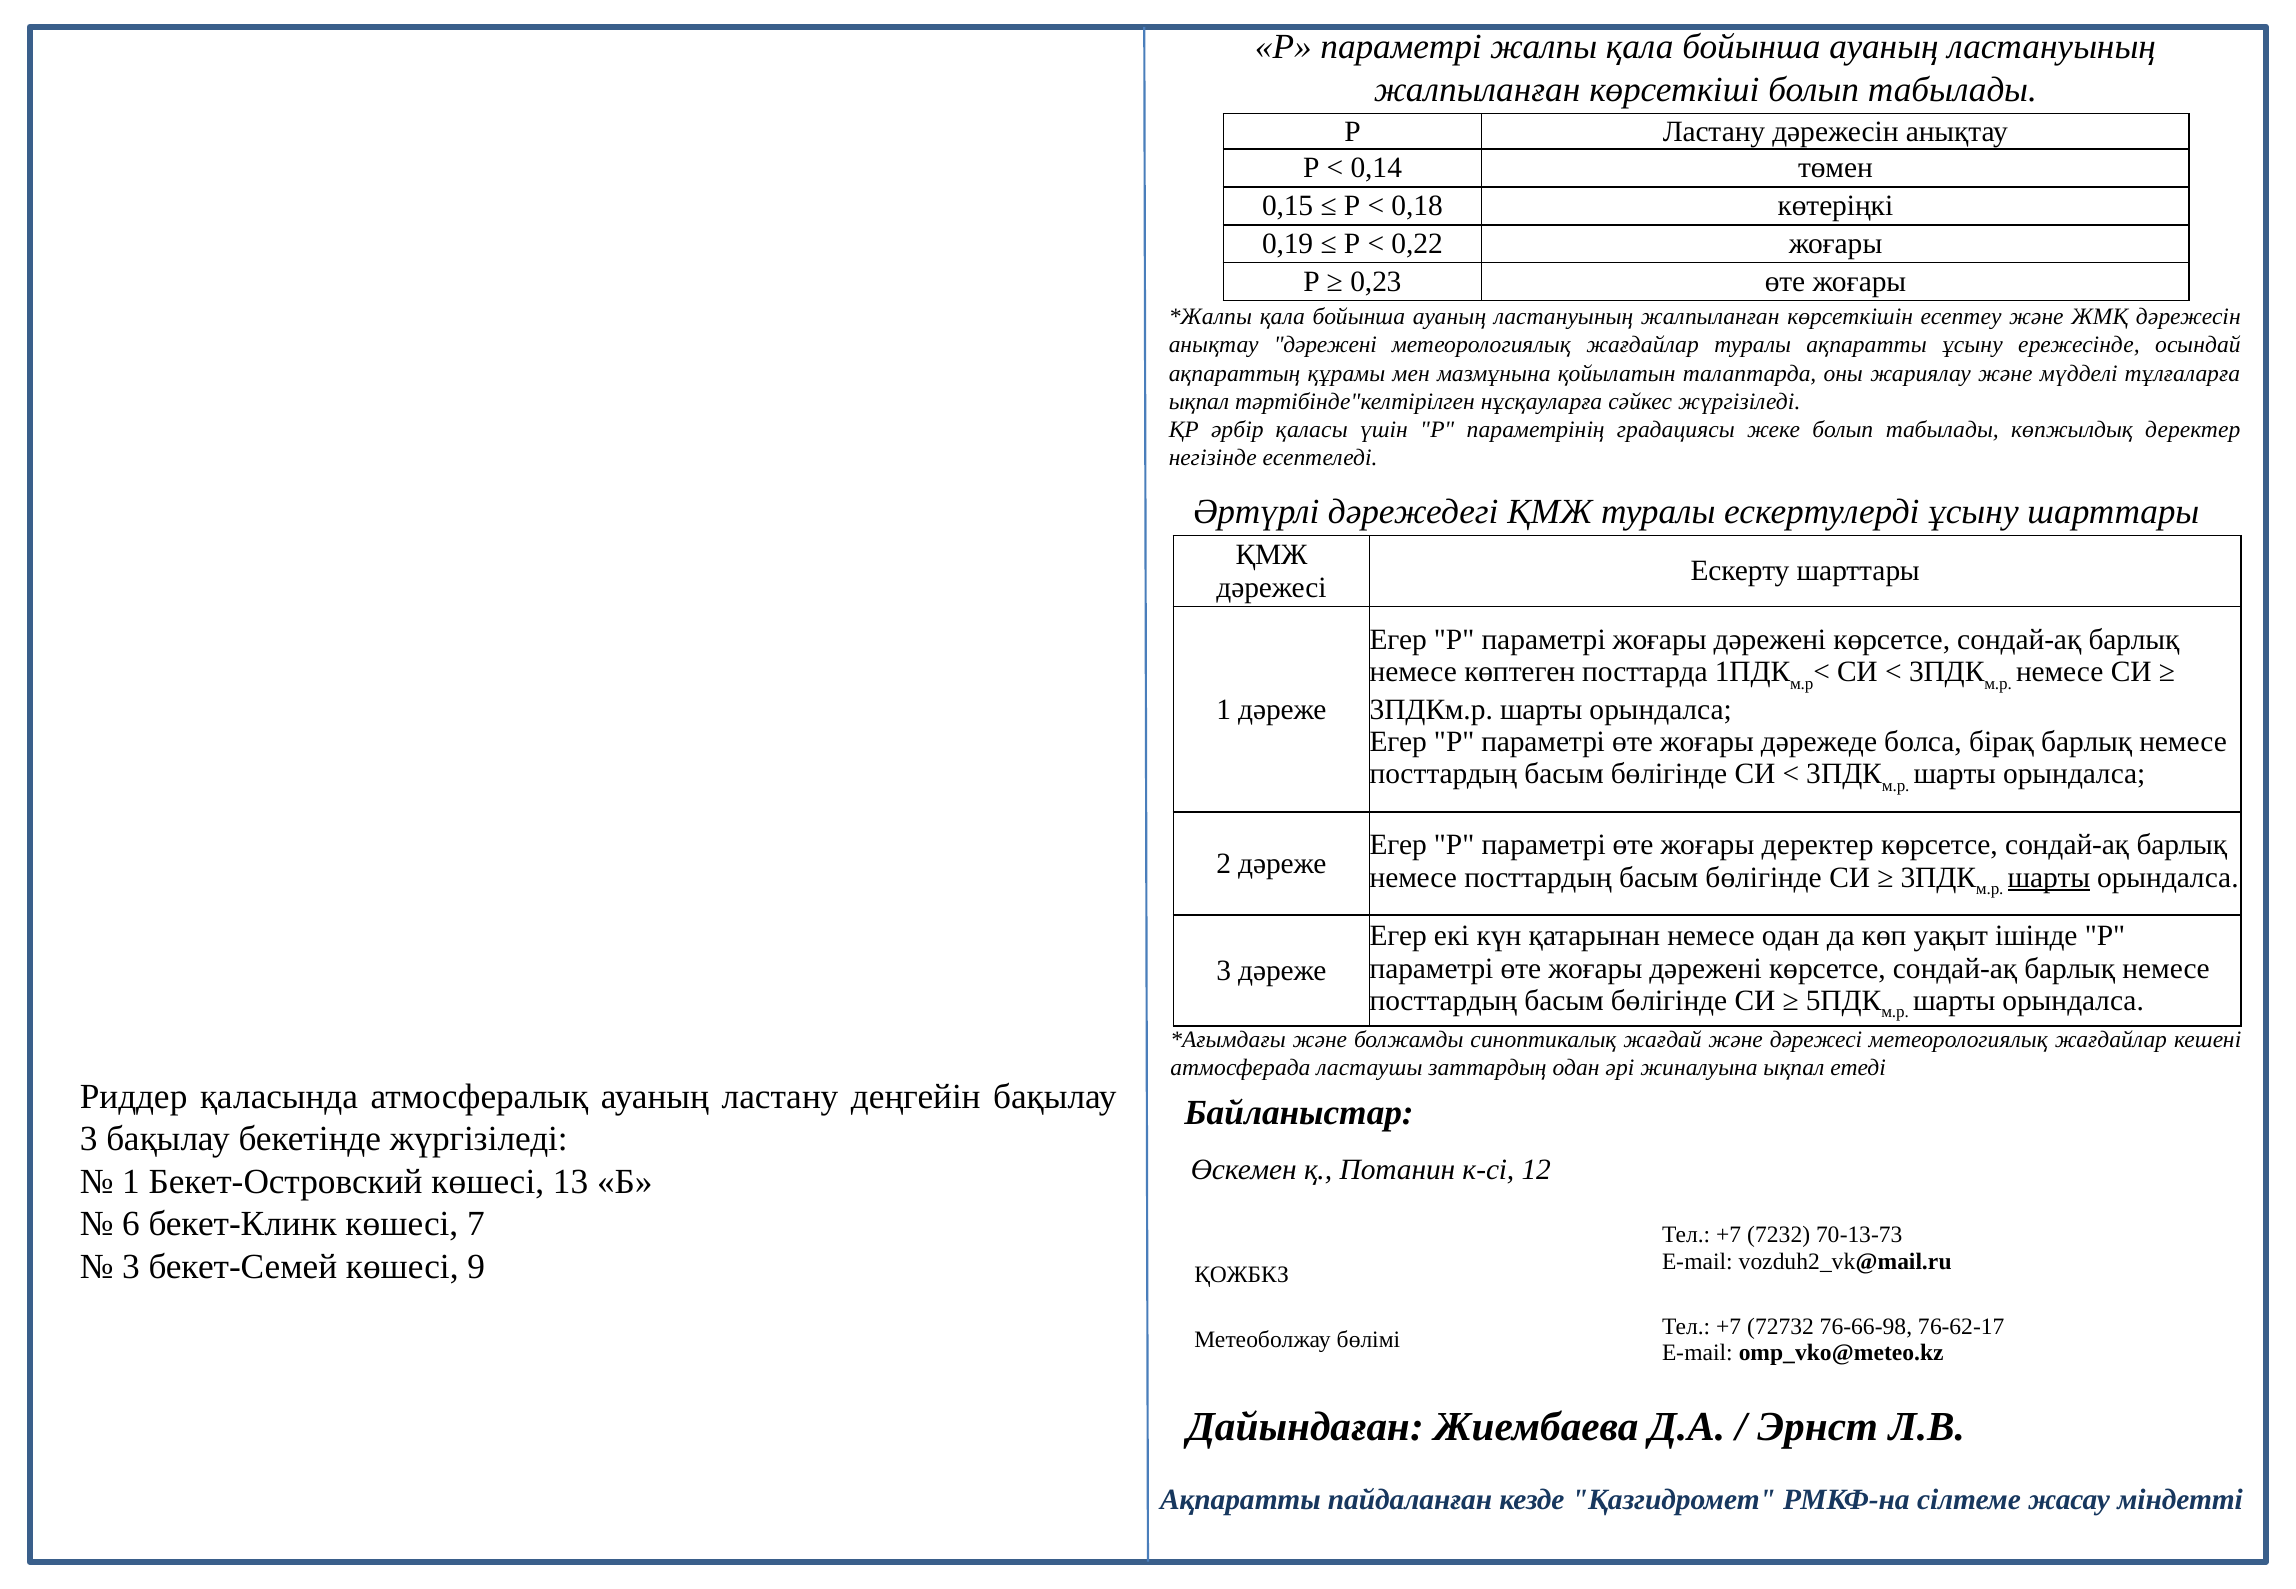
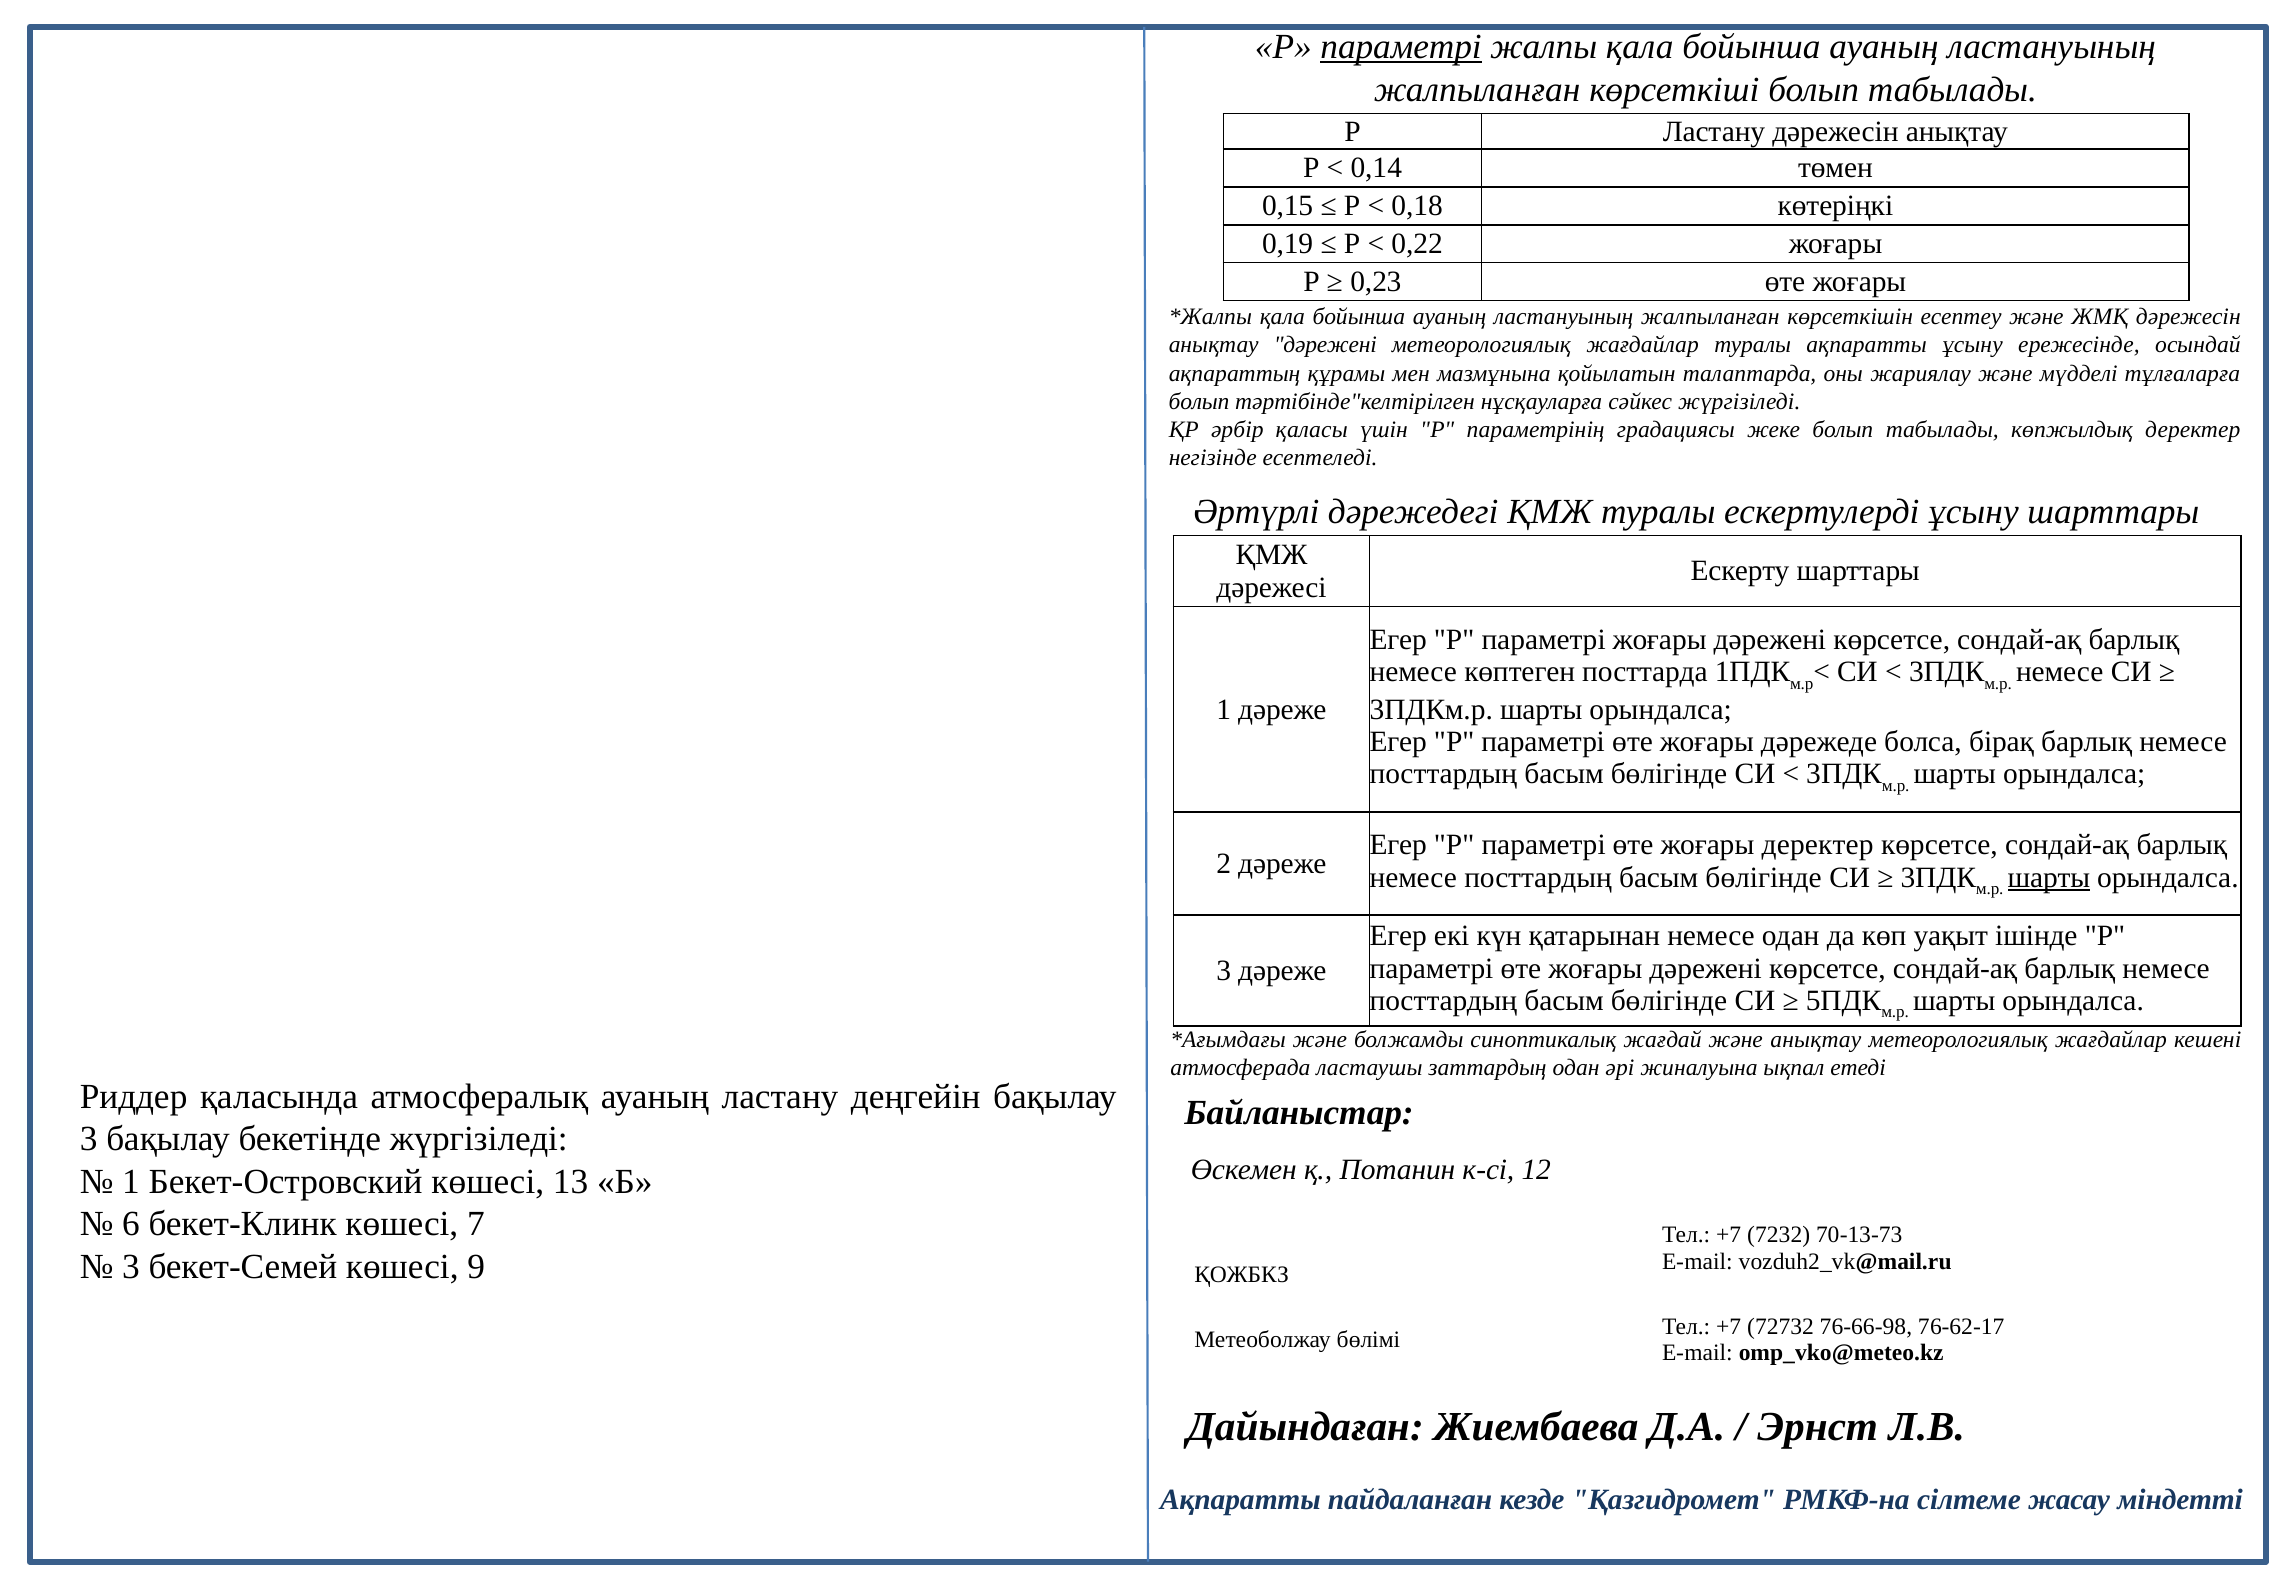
параметрі underline: none -> present (1401, 47)
ықпал: ықпал -> болып (1199, 402)
және дәрежесі: дәрежесі -> анықтау (1816, 1040)
